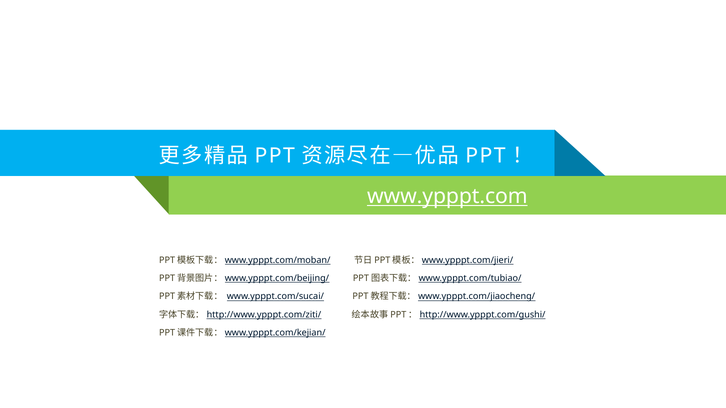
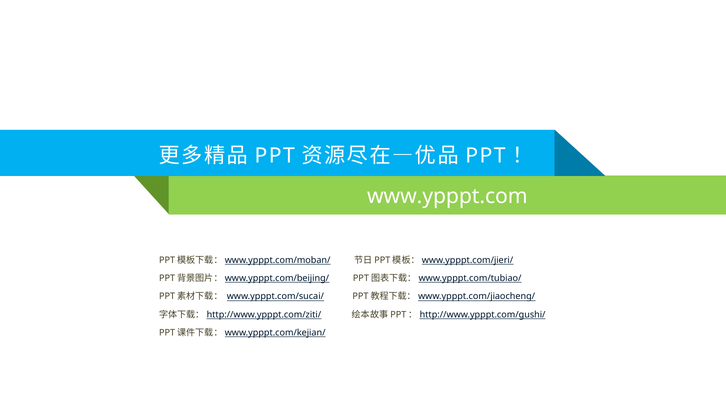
www.ypppt.com underline: present -> none (447, 197)
